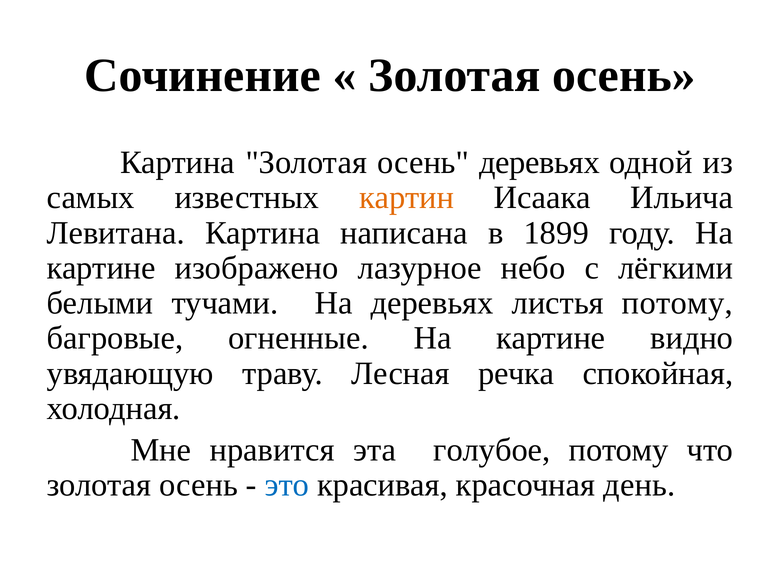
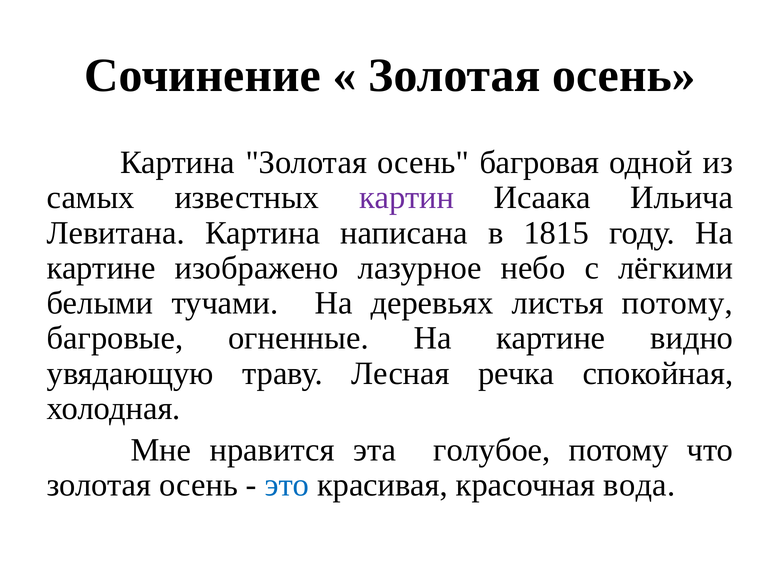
осень деревьях: деревьях -> багровая (539, 162)
картин colour: orange -> purple (407, 198)
1899: 1899 -> 1815 (556, 233)
день: день -> вода (639, 485)
